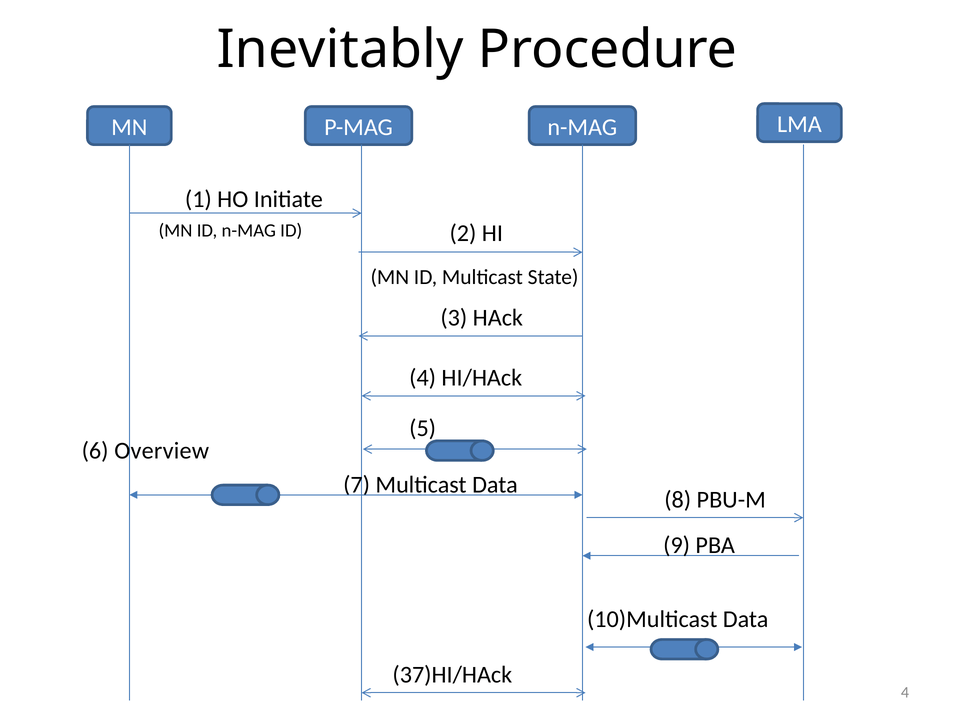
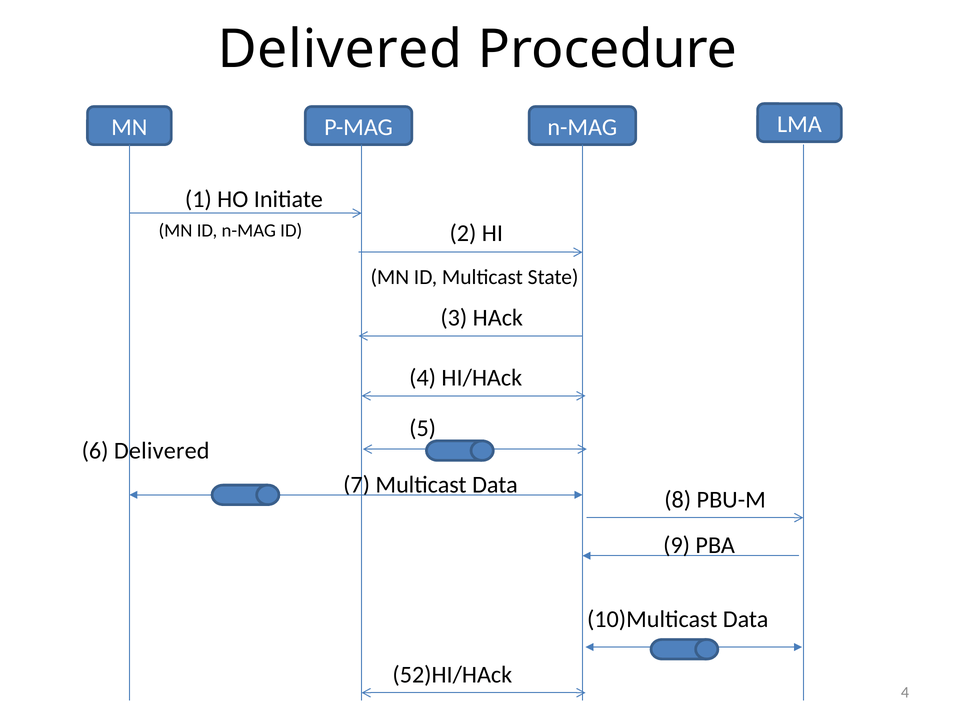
Inevitably: Inevitably -> Delivered (340, 50)
6 Overview: Overview -> Delivered (162, 451)
37)HI/HAck: 37)HI/HAck -> 52)HI/HAck (452, 675)
